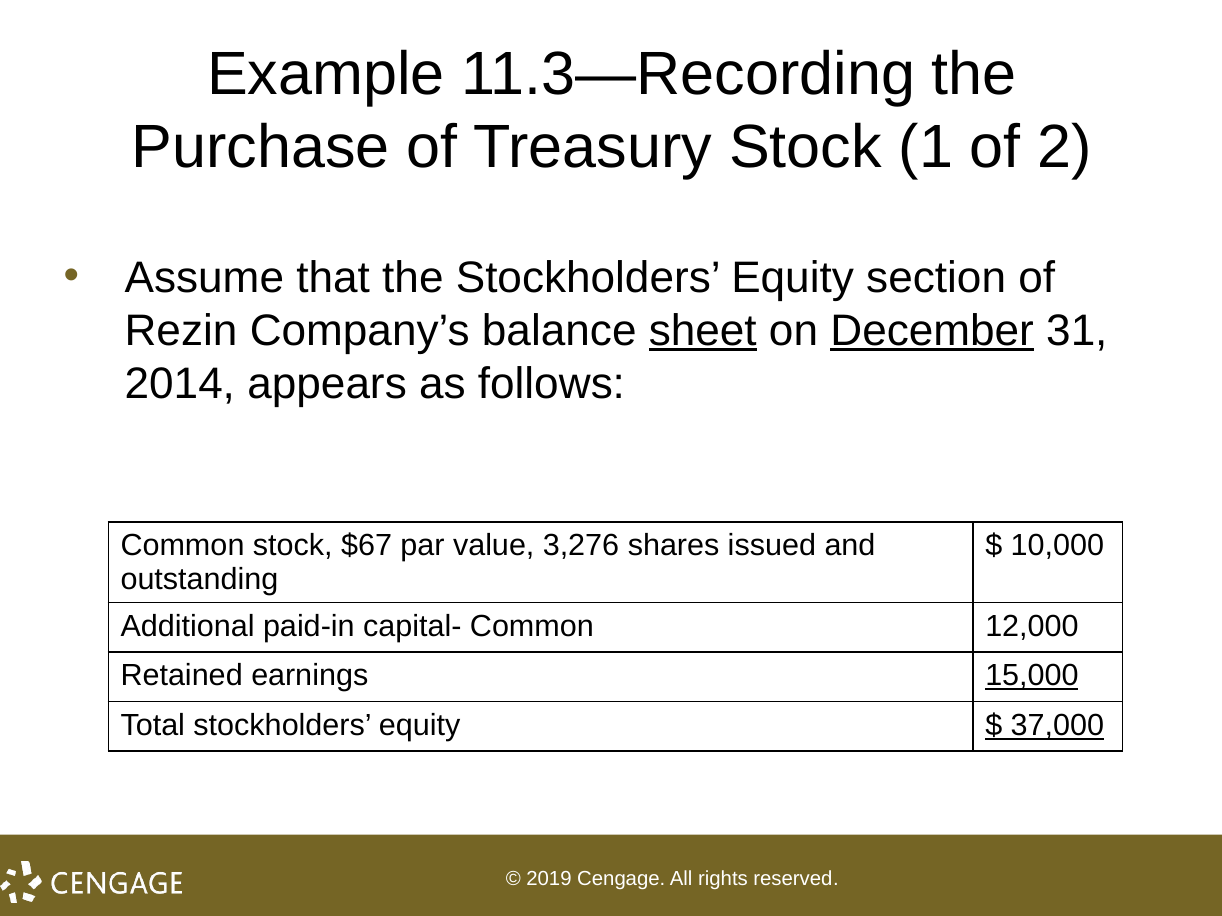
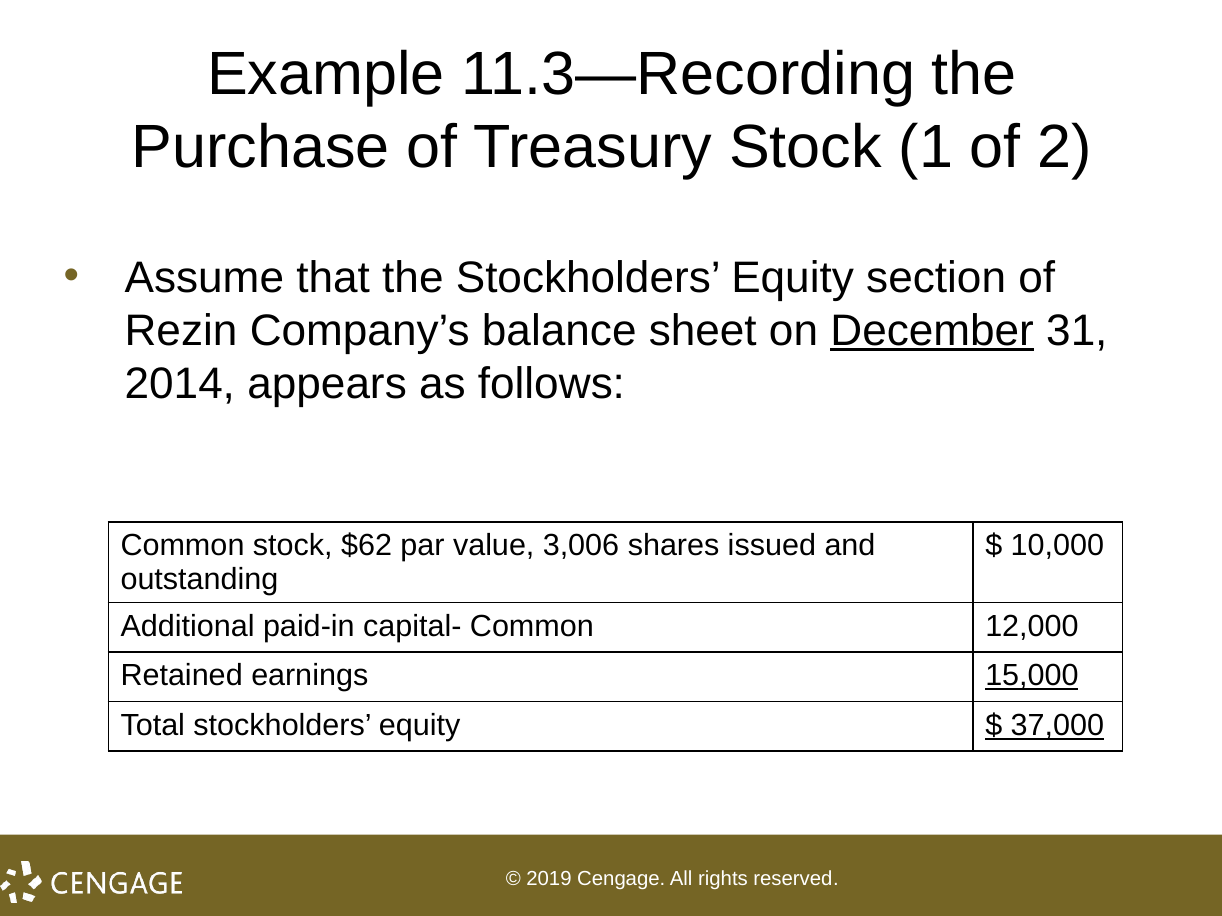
sheet underline: present -> none (703, 331)
$67: $67 -> $62 (367, 546)
3,276: 3,276 -> 3,006 (581, 546)
